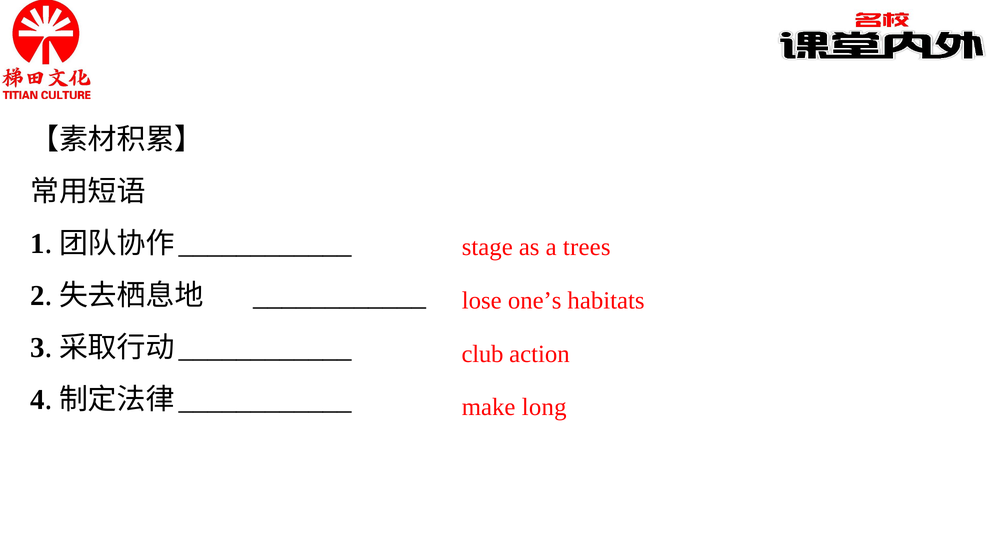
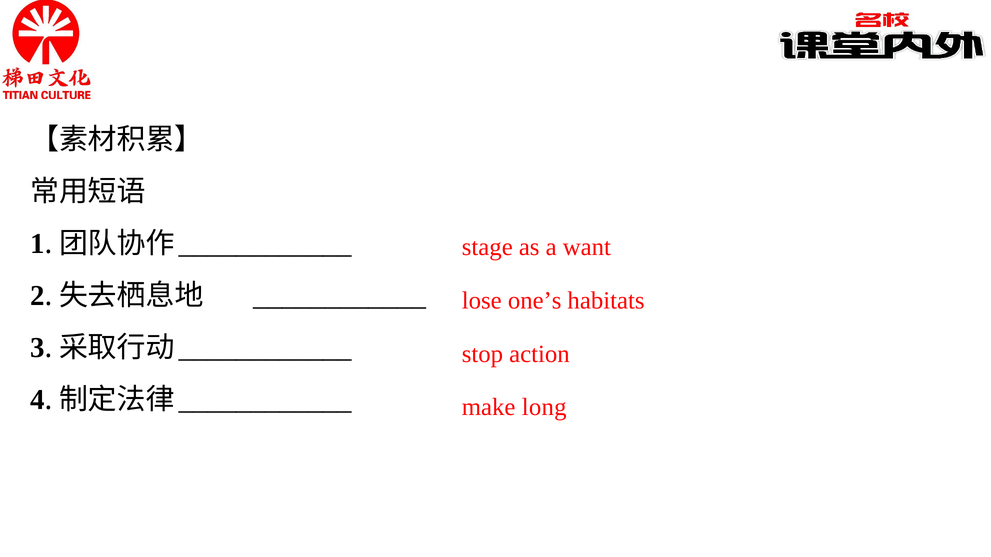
trees: trees -> want (587, 247)
club: club -> stop (482, 354)
